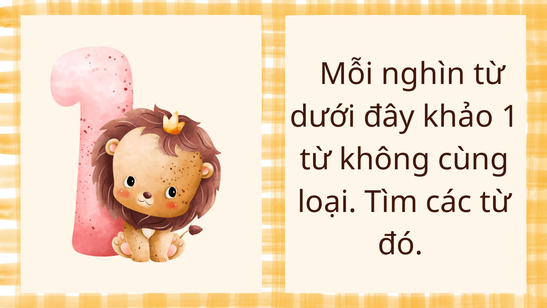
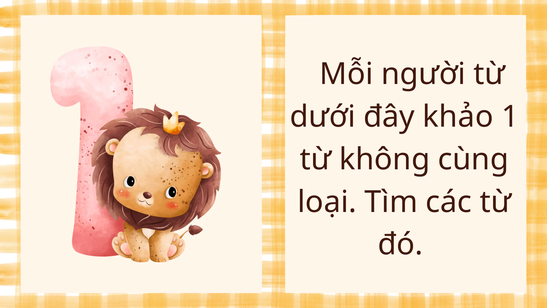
nghìn: nghìn -> người (423, 74)
